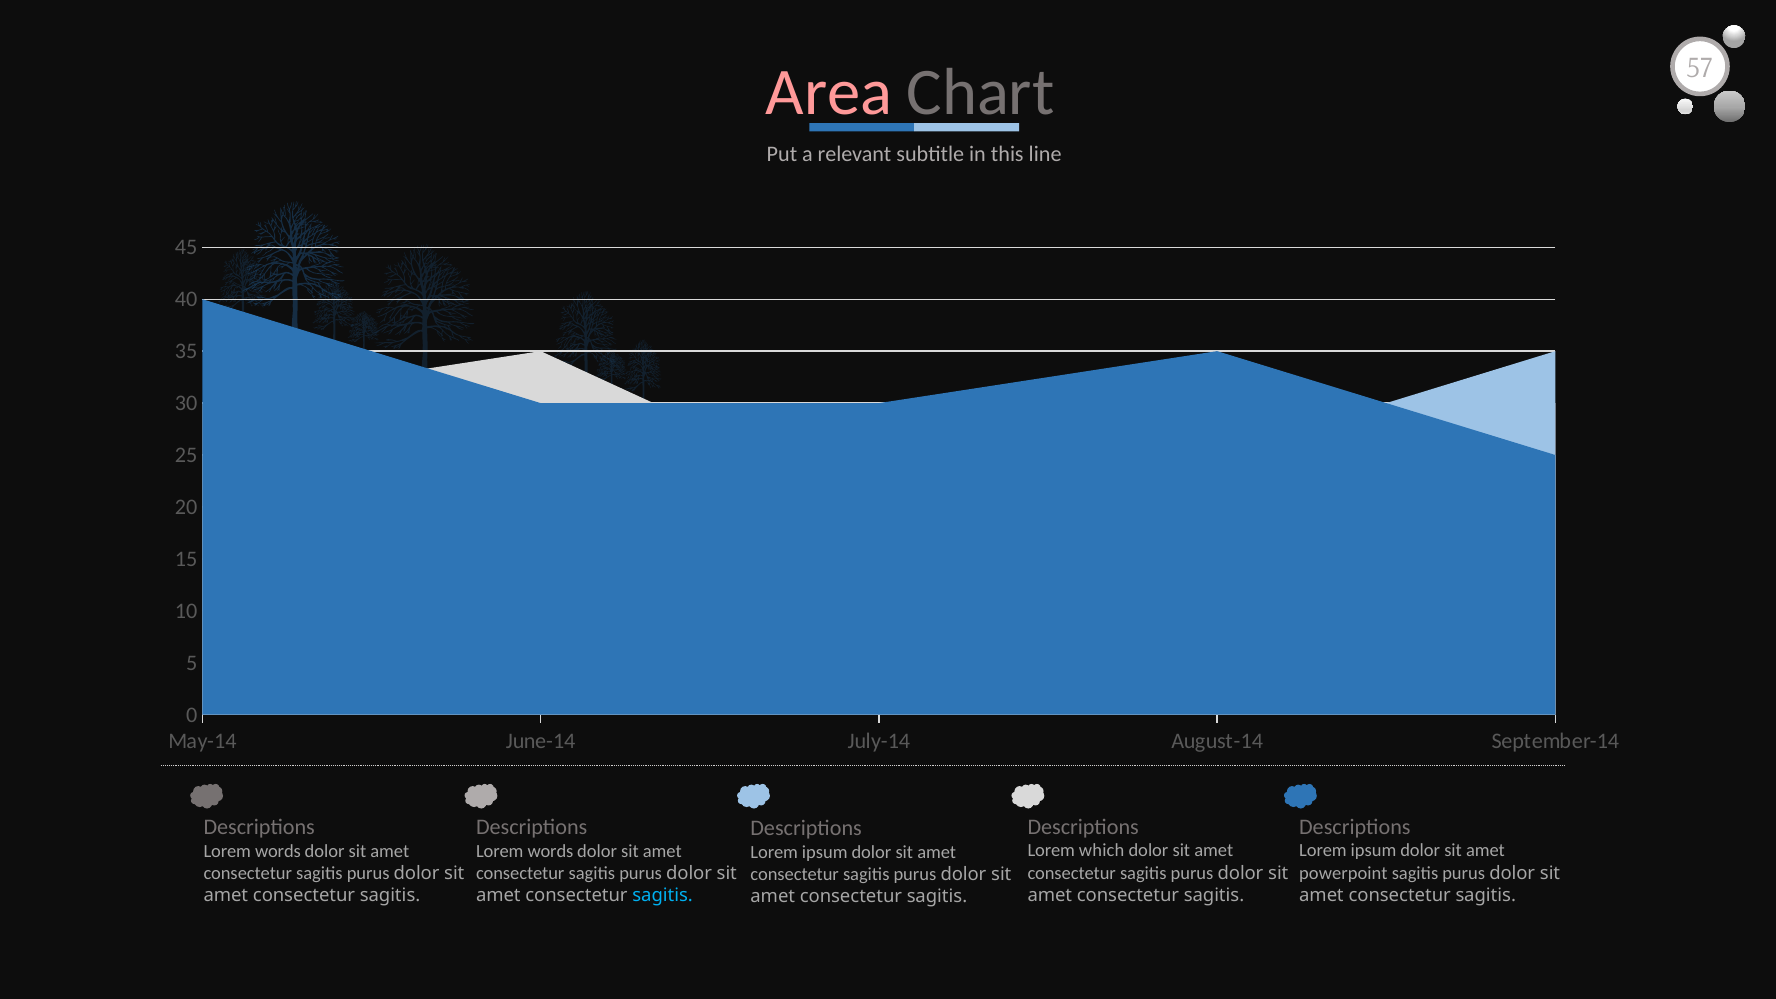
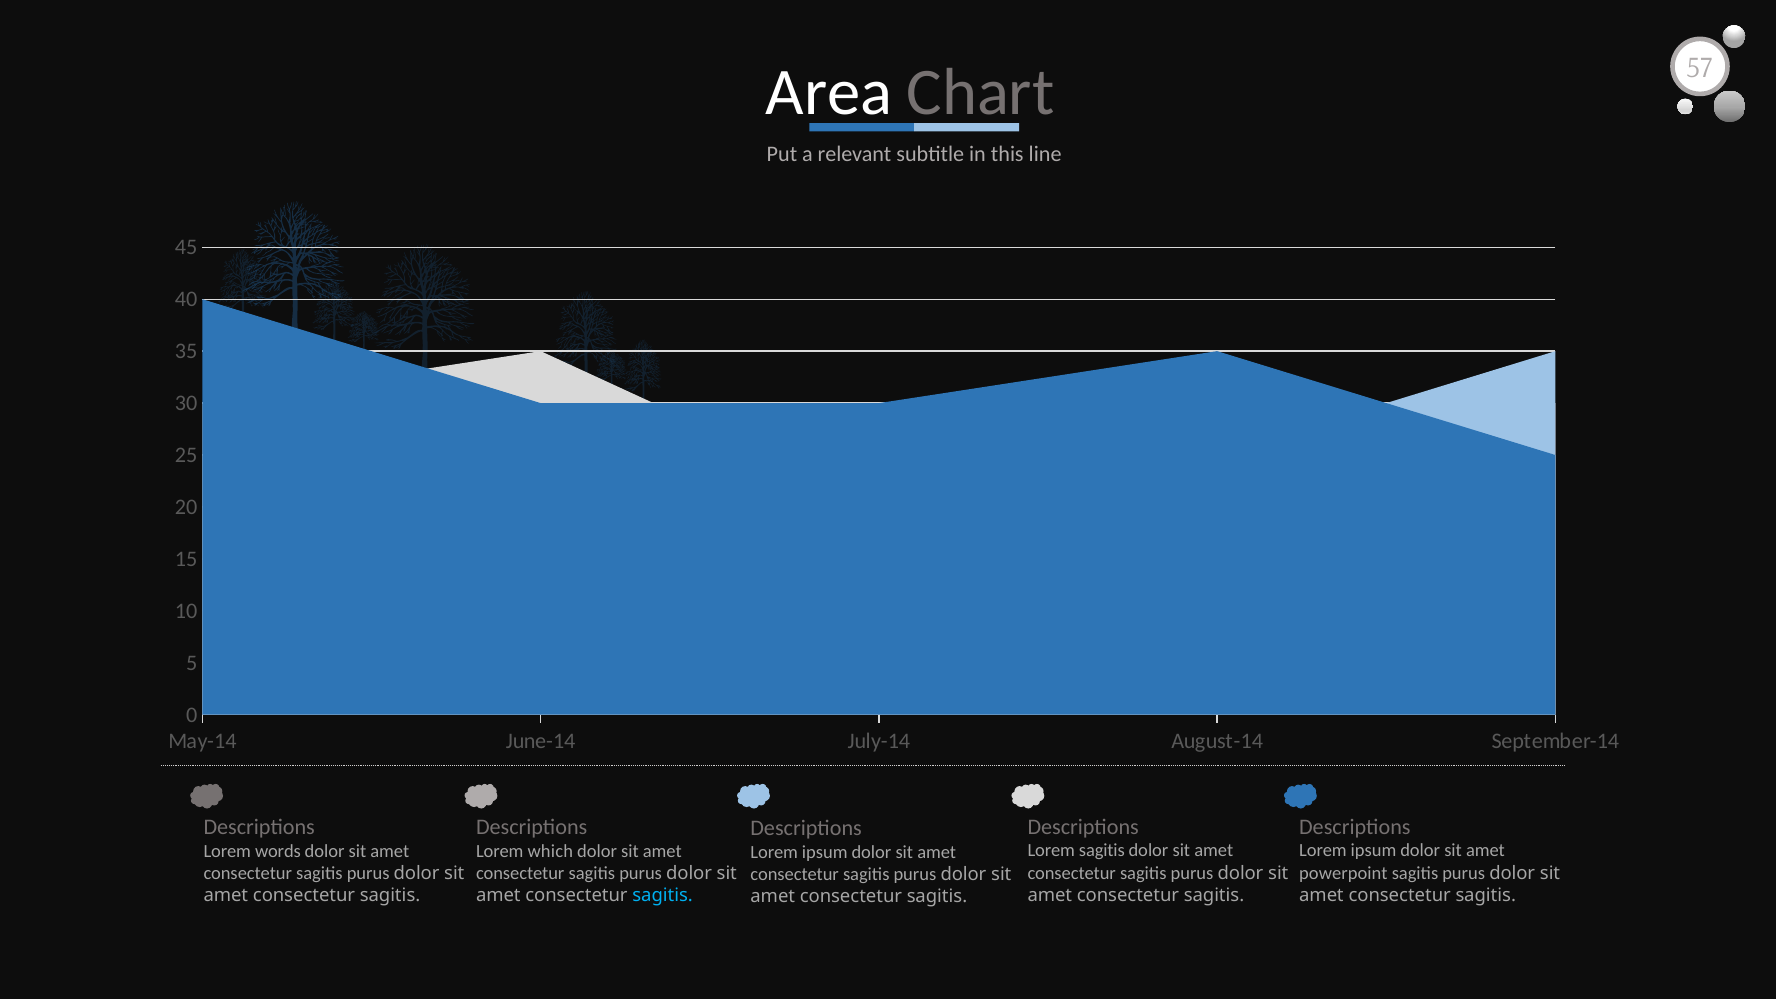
Area colour: pink -> white (829, 92)
Lorem which: which -> sagitis (1102, 851)
words: words -> which (550, 852)
